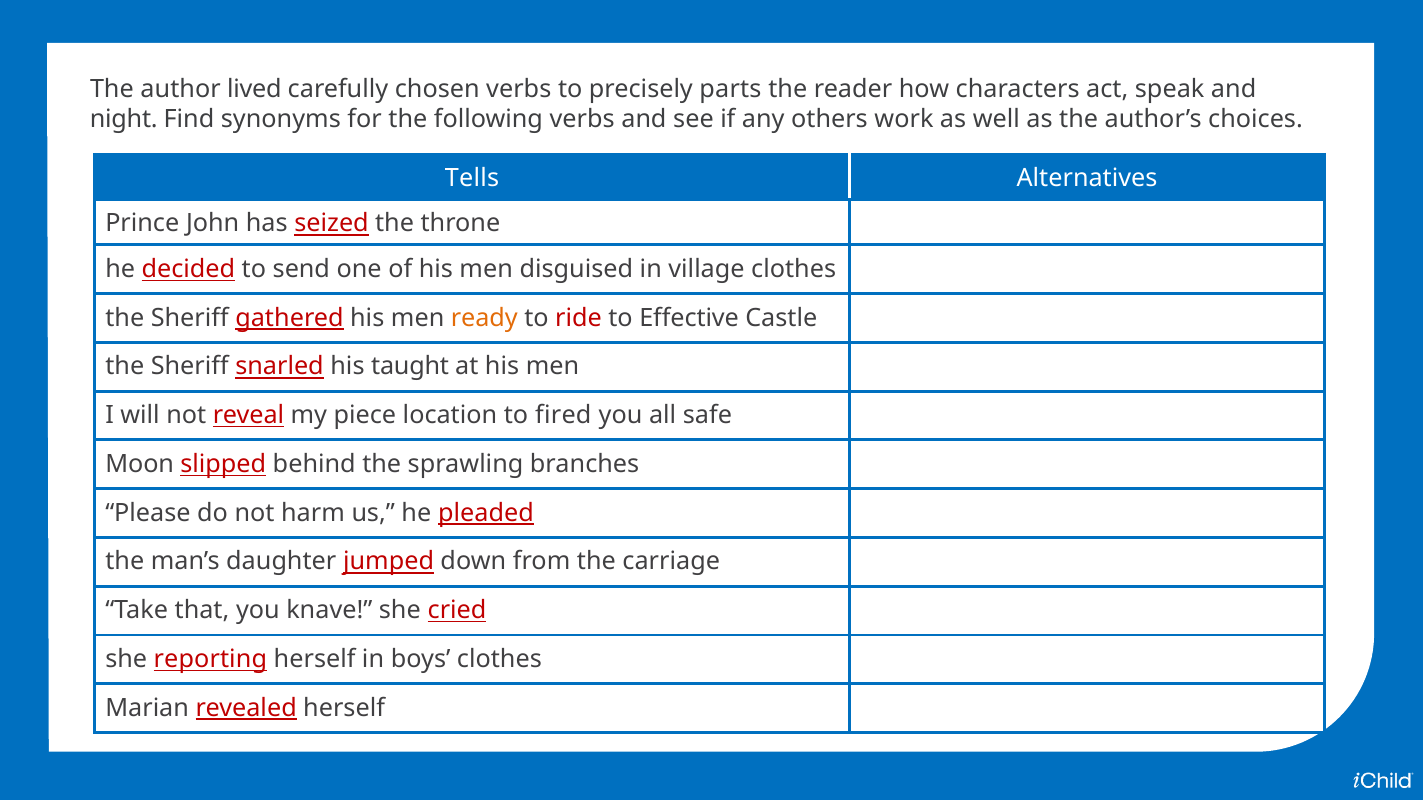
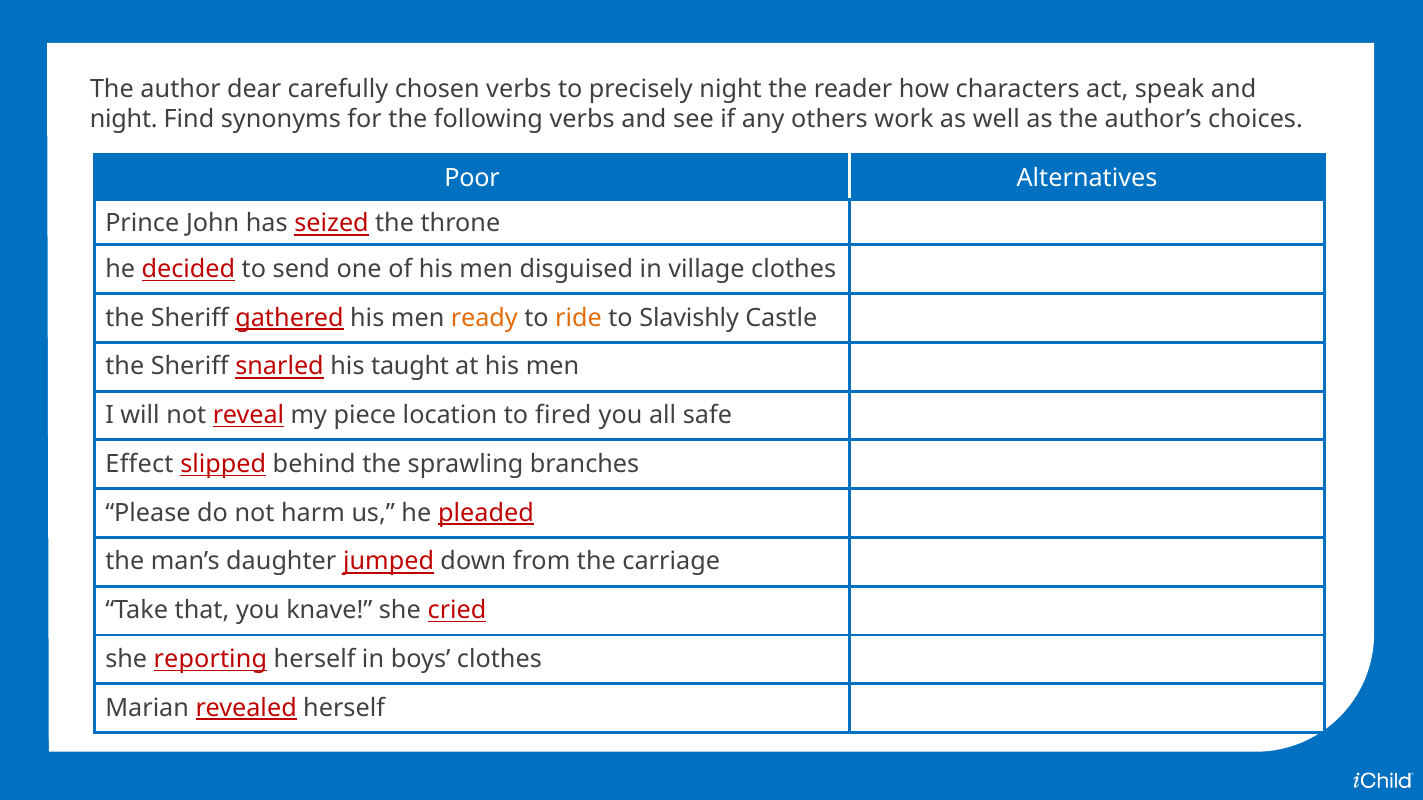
lived: lived -> dear (254, 89)
precisely parts: parts -> night (731, 89)
Tells: Tells -> Poor (472, 179)
ride colour: red -> orange (579, 318)
Effective: Effective -> Slavishly (689, 318)
Moon: Moon -> Effect (140, 464)
